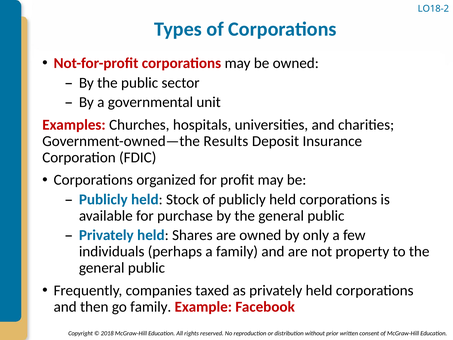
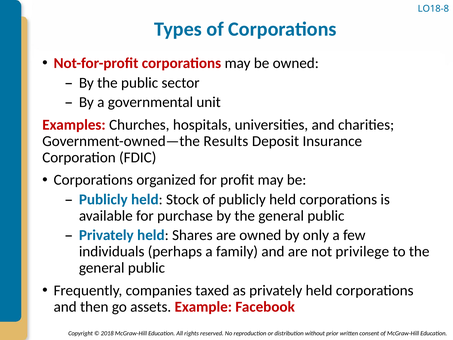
LO18-2: LO18-2 -> LO18-8 (433, 9)
property: property -> privilege (362, 251)
go family: family -> assets (151, 307)
